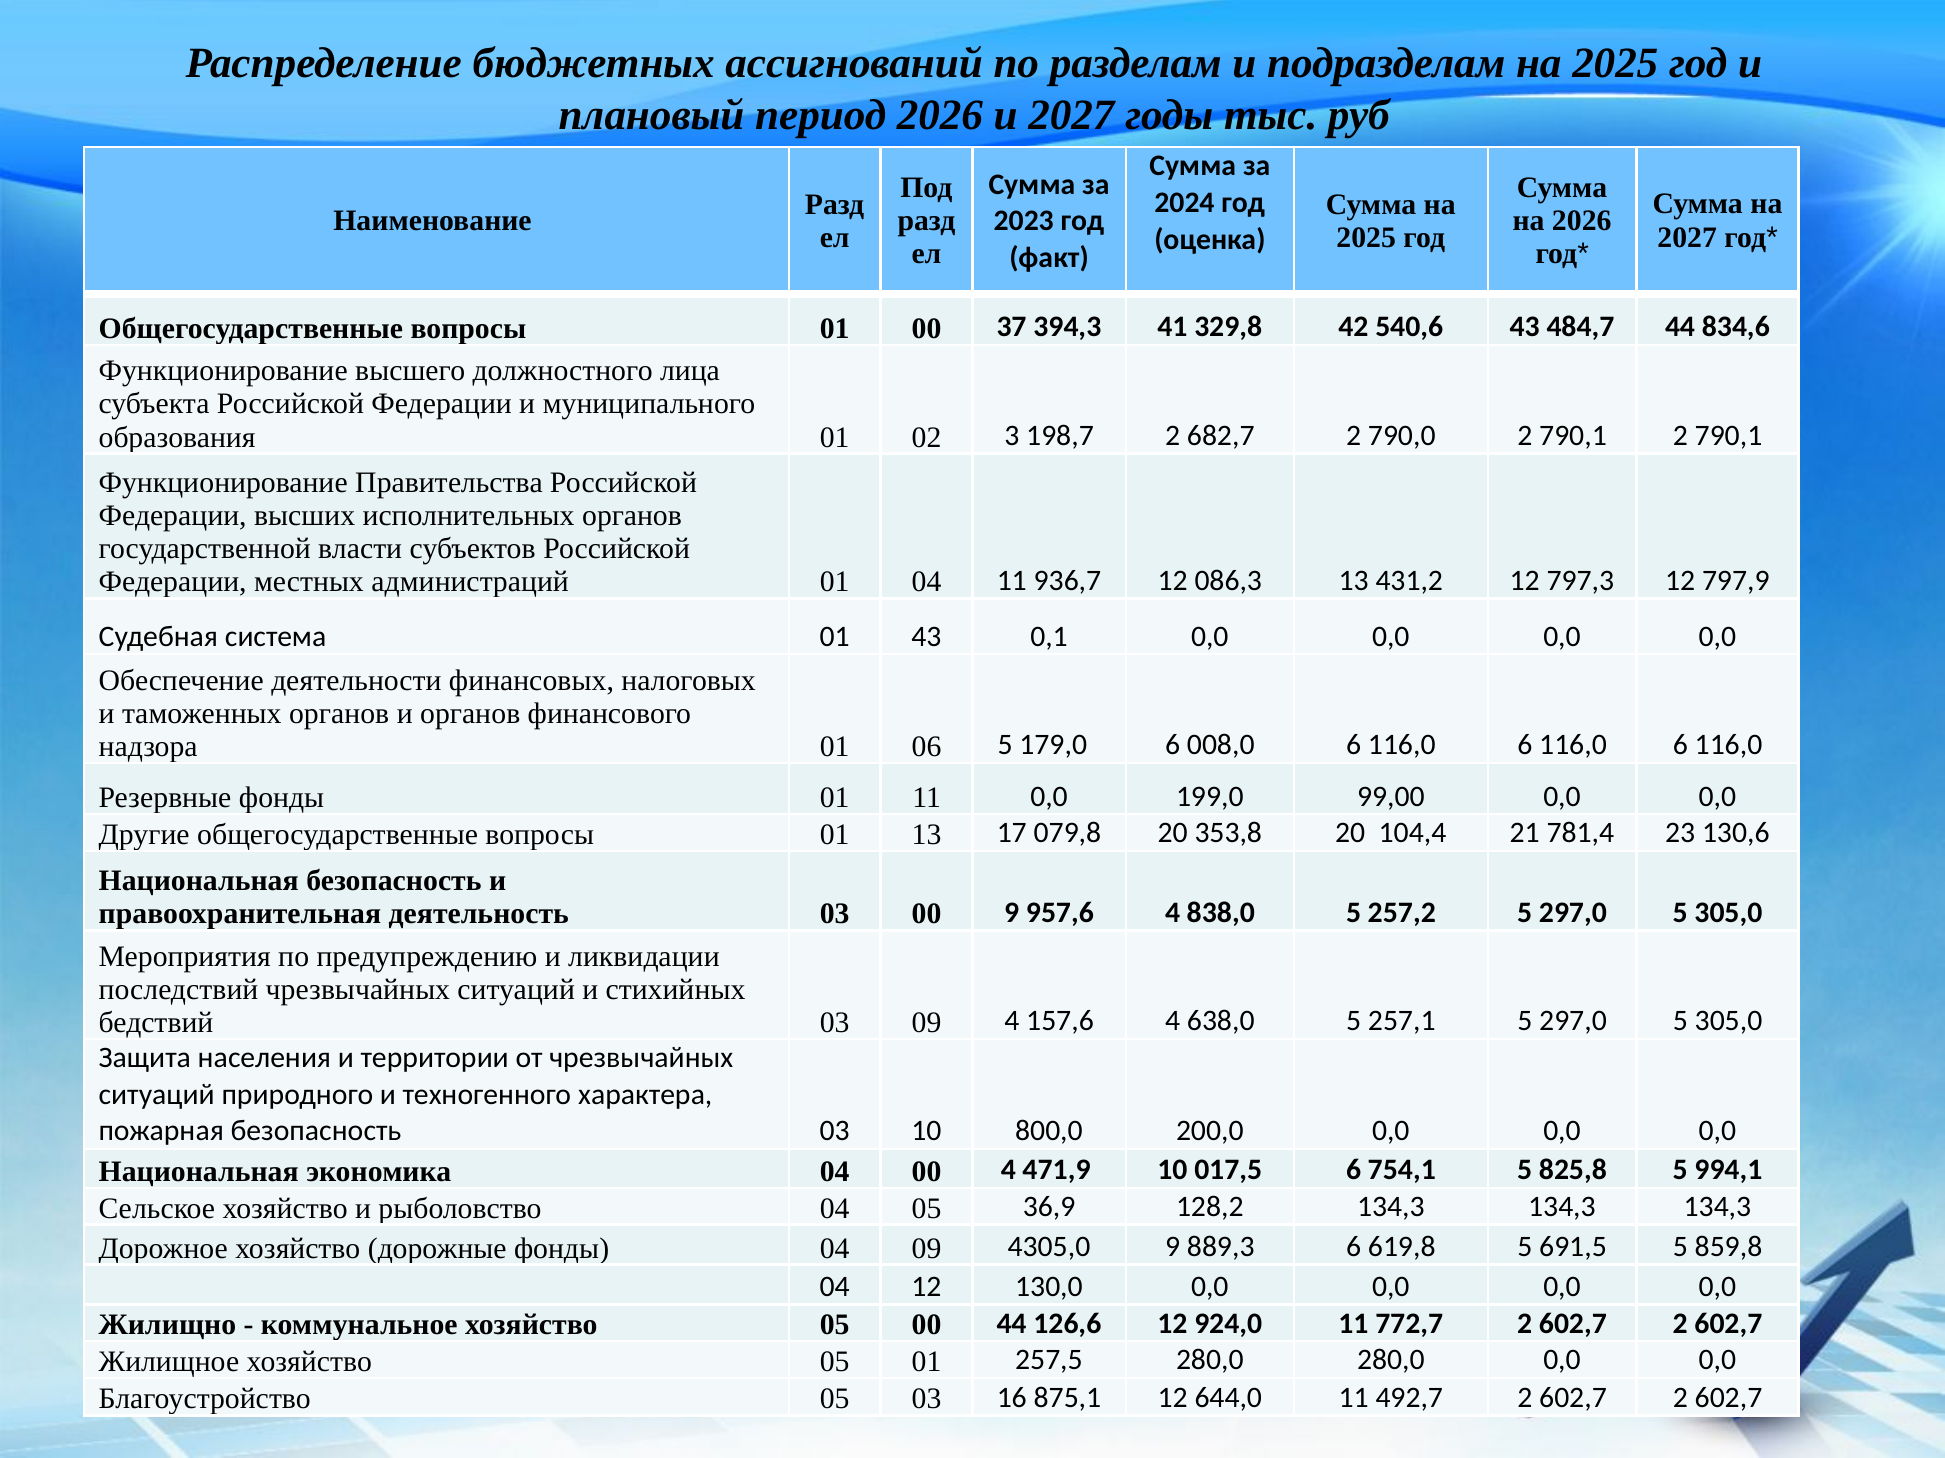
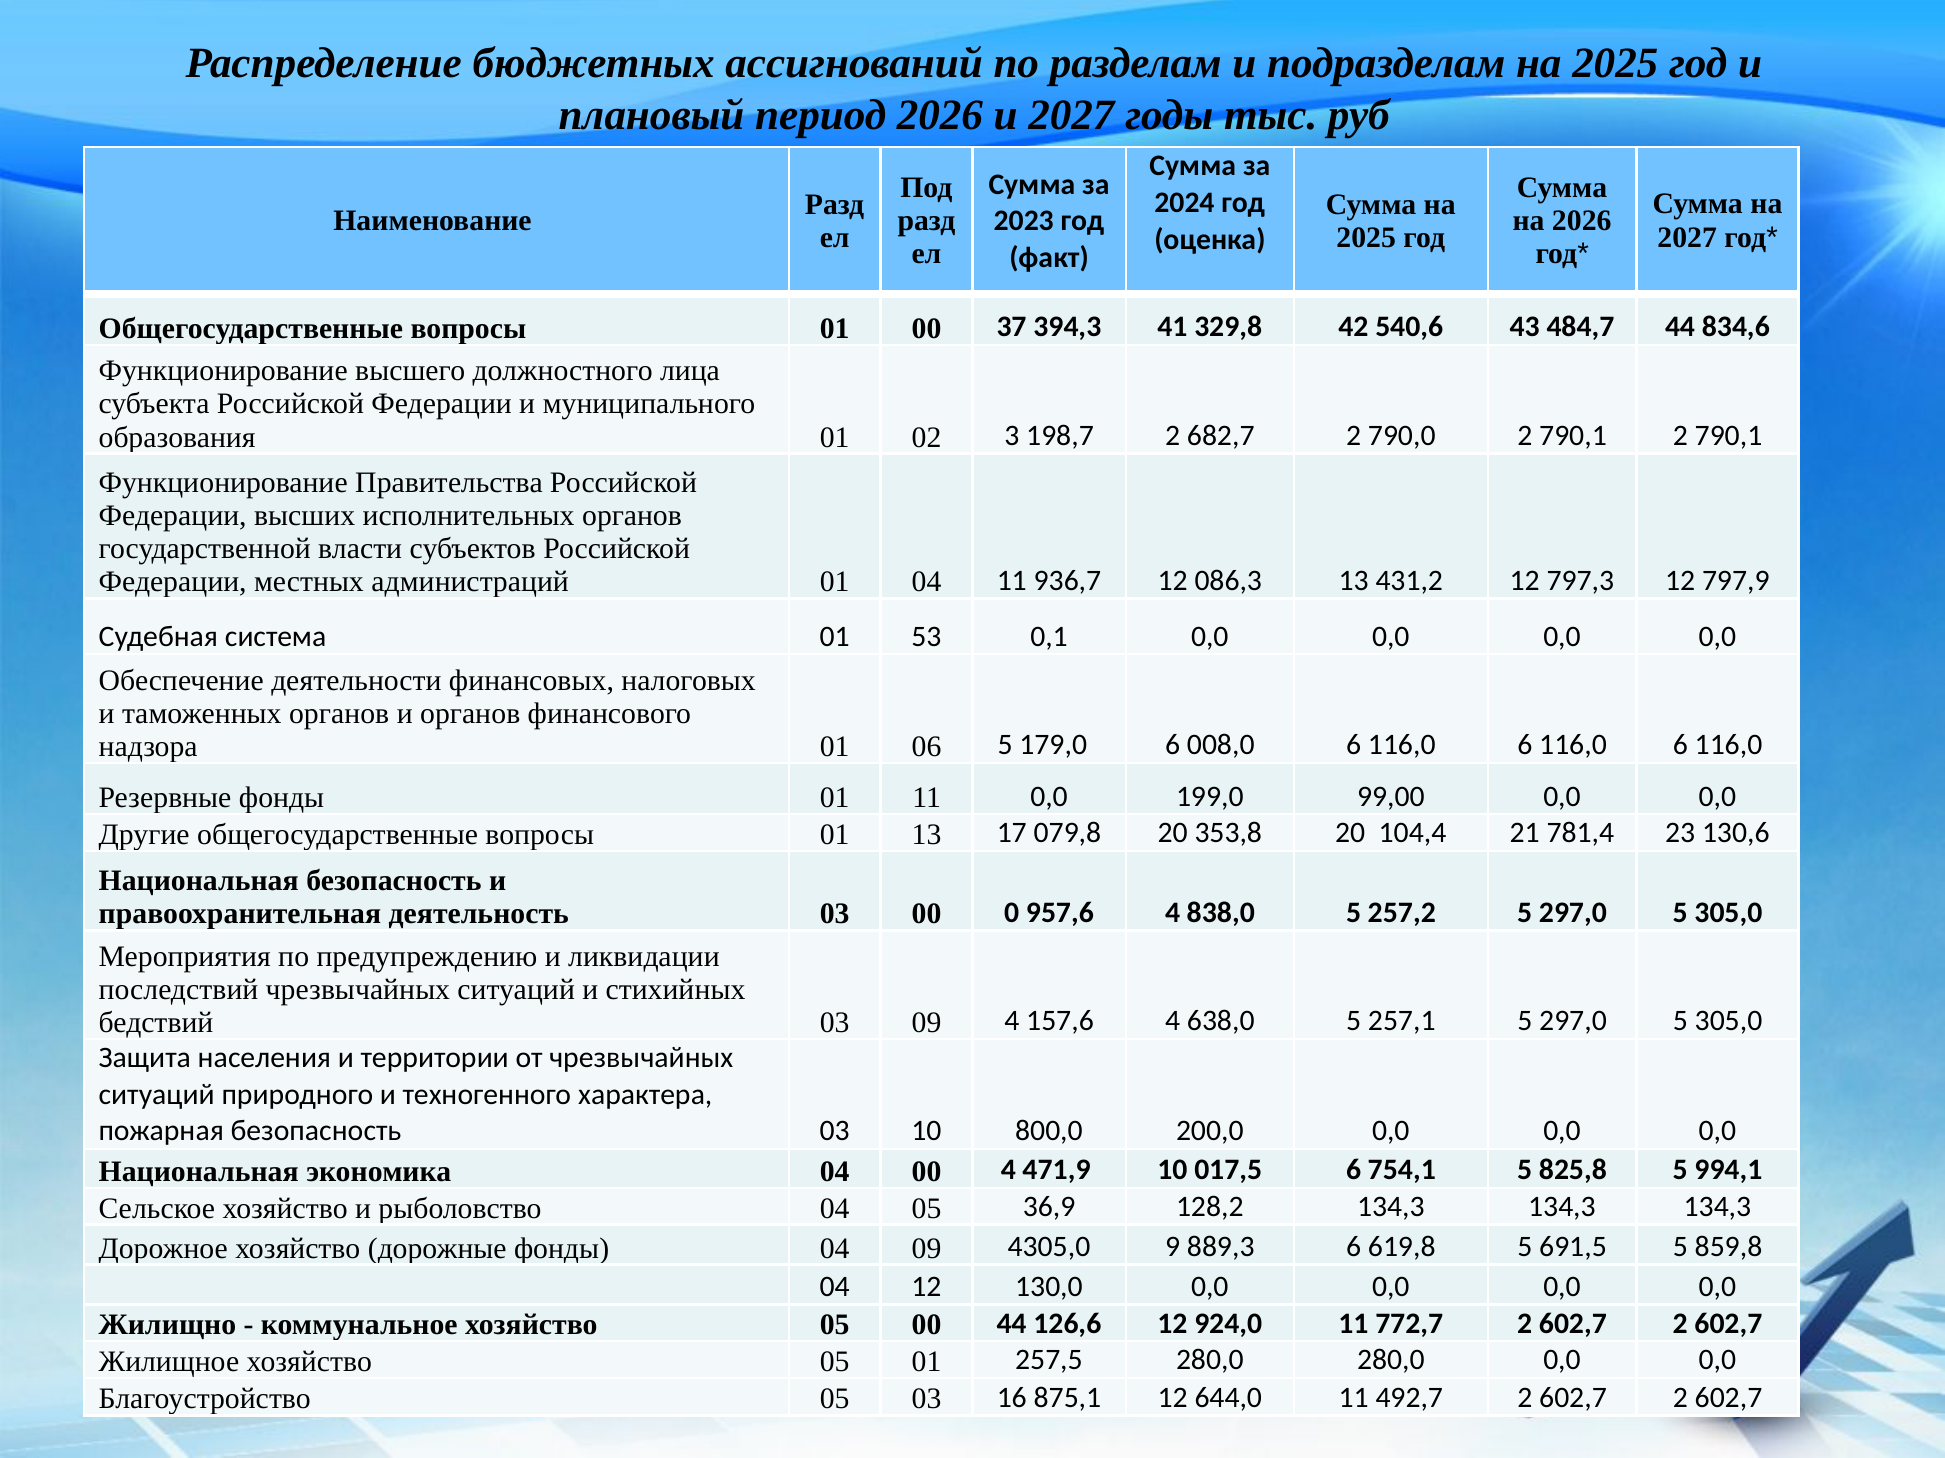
01 43: 43 -> 53 (926, 637)
00 9: 9 -> 0 (1012, 913)
